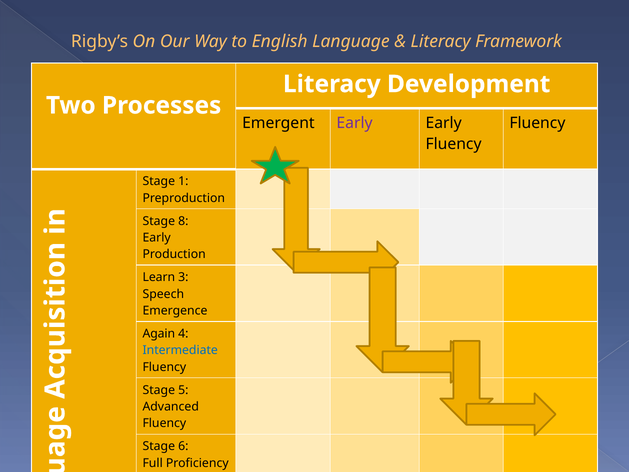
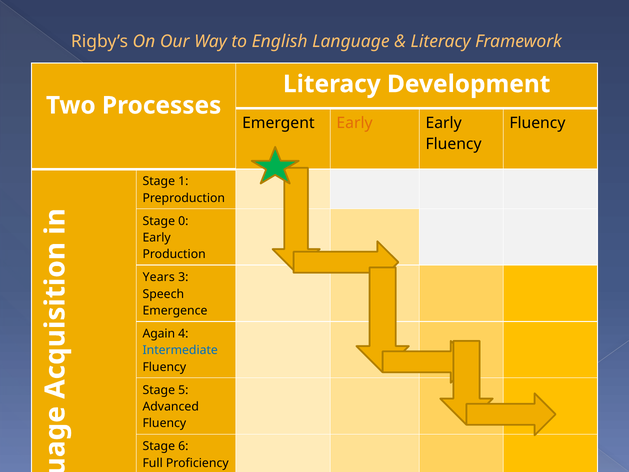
Early colour: purple -> orange (355, 123)
8: 8 -> 0 (183, 221)
Learn: Learn -> Years (159, 277)
